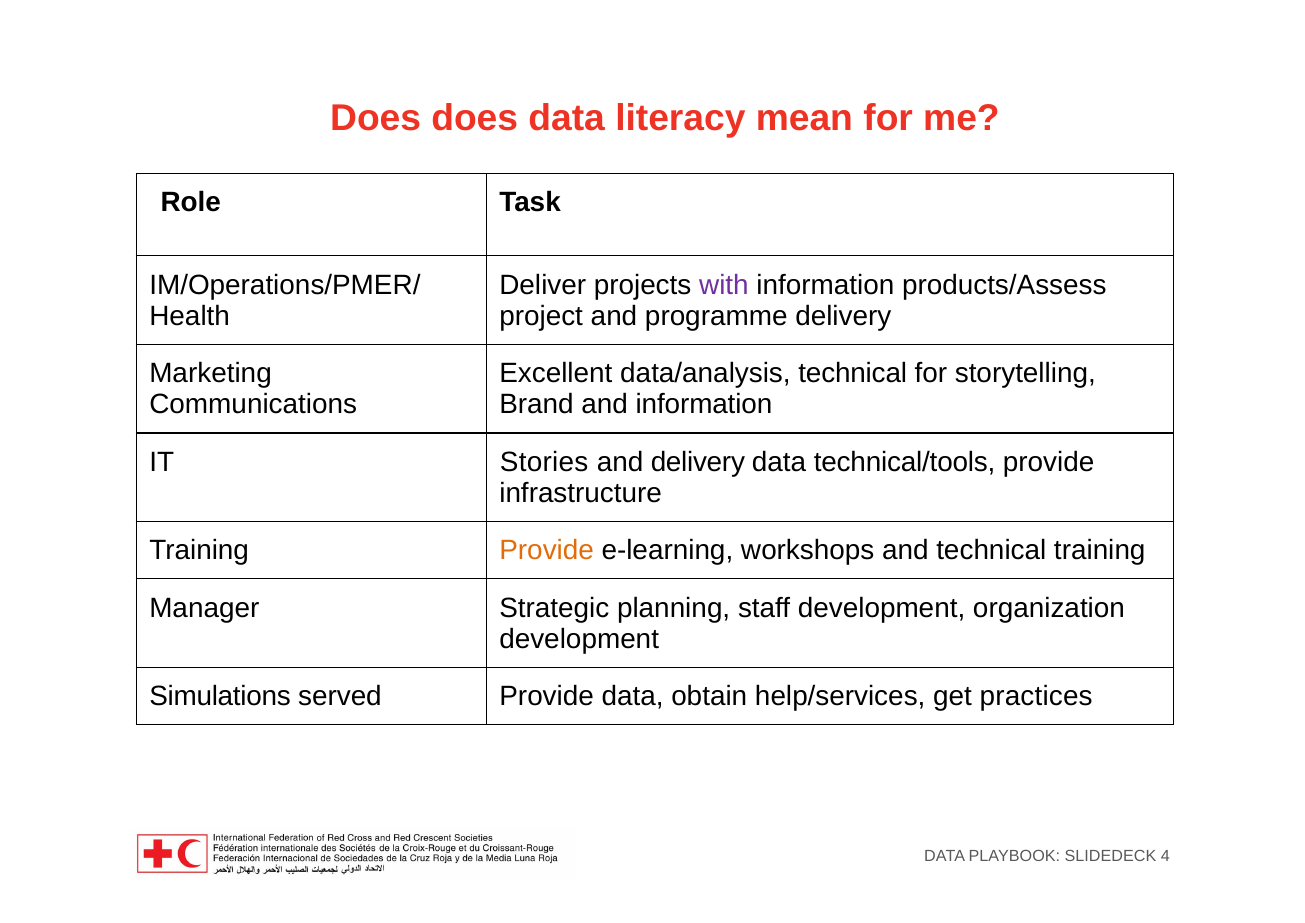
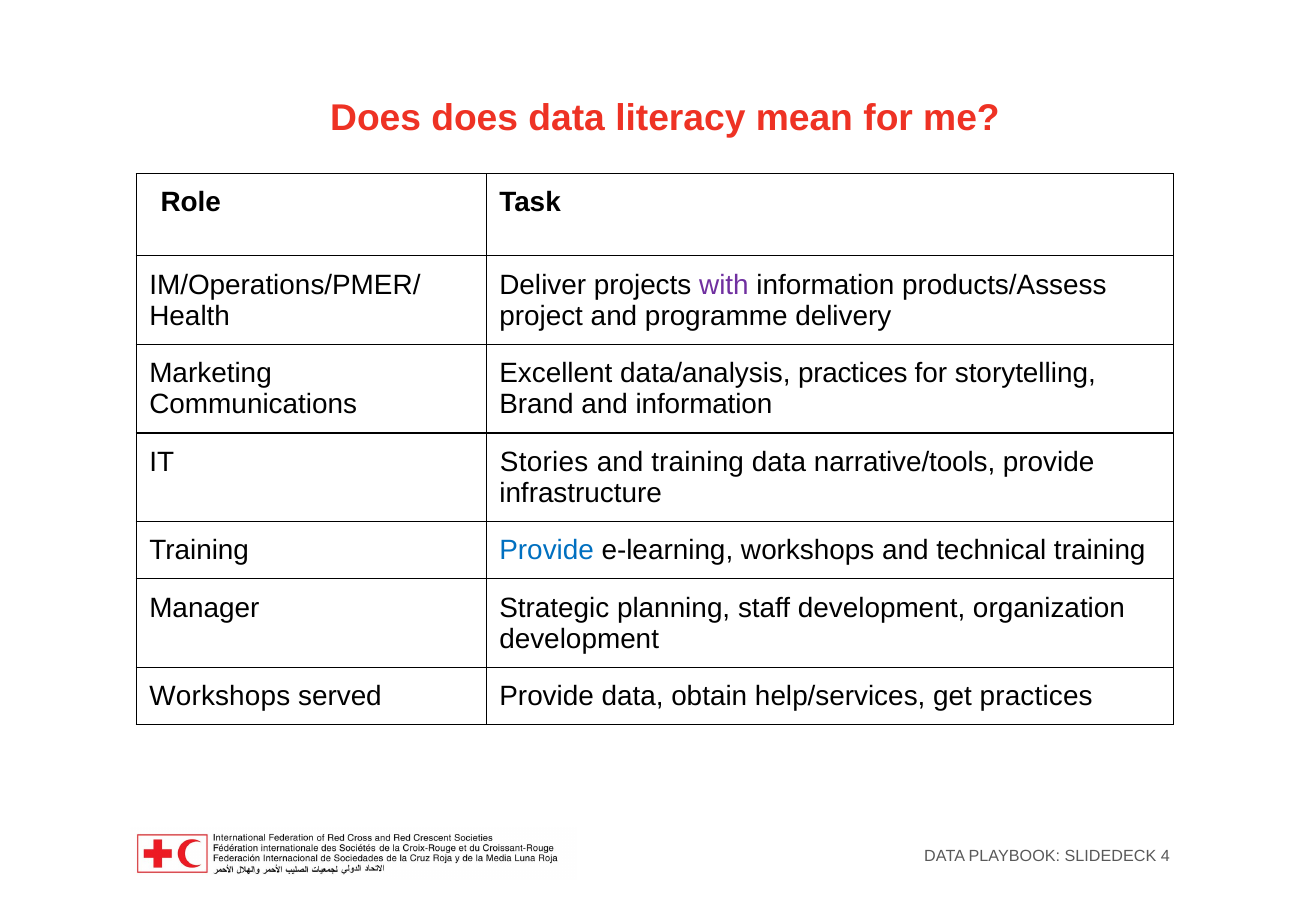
data/analysis technical: technical -> practices (853, 374)
and delivery: delivery -> training (698, 462)
technical/tools: technical/tools -> narrative/tools (905, 462)
Provide colour: orange -> blue (547, 551)
Simulations: Simulations -> Workshops (220, 697)
